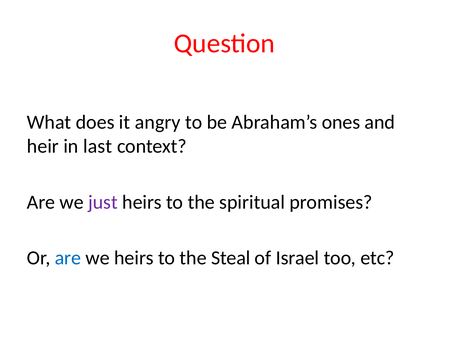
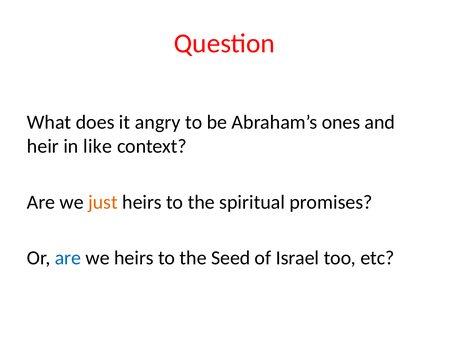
last: last -> like (98, 146)
just colour: purple -> orange (103, 202)
Steal: Steal -> Seed (231, 258)
